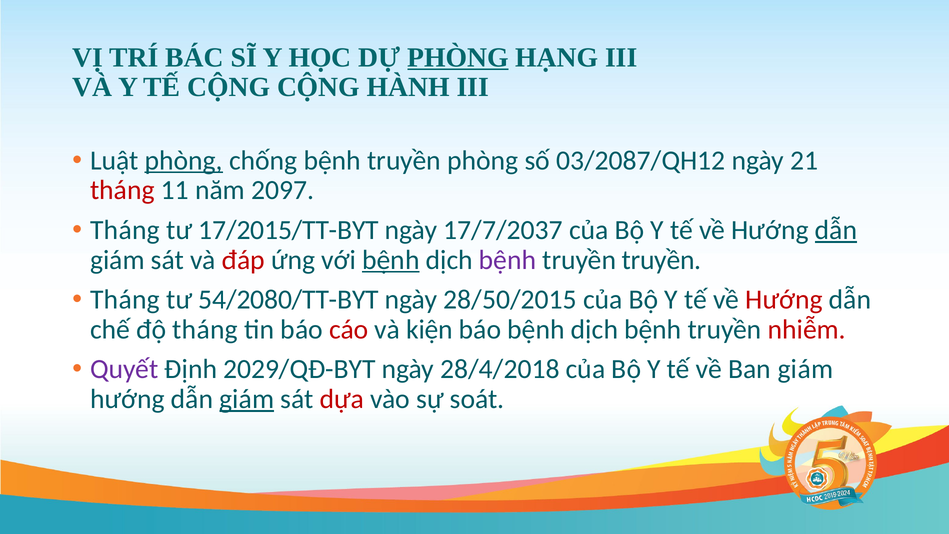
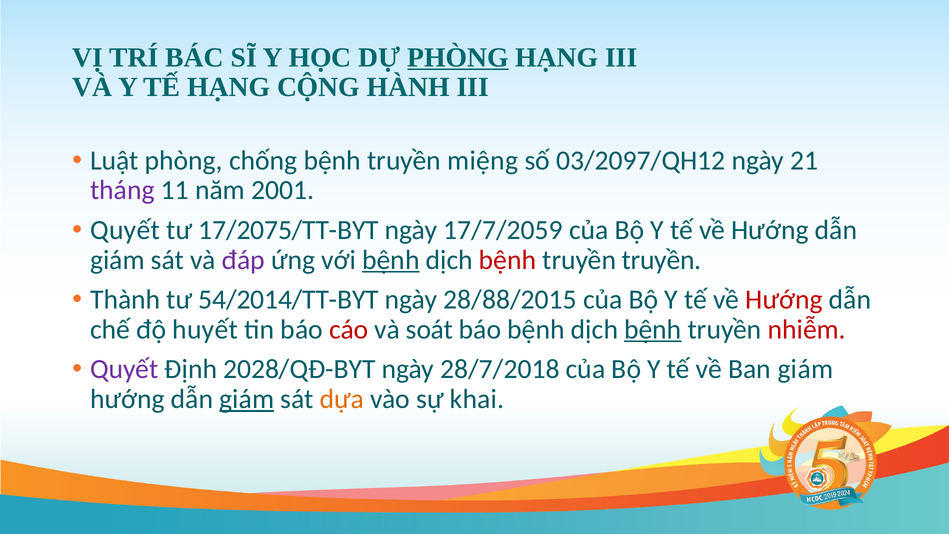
TẾ CỘNG: CỘNG -> HẠNG (229, 87)
phòng underline: present -> none (184, 160)
truyền phòng: phòng -> miệng (483, 160)
03/2087/QH12: 03/2087/QH12 -> 03/2097/QH12 (641, 160)
tháng colour: red -> purple (122, 190)
2097: 2097 -> 2001 (283, 190)
Tháng: Tháng -> Quyết (125, 230)
17/2015/TT-BYT: 17/2015/TT-BYT -> 17/2075/TT-BYT (289, 230)
17/7/2037: 17/7/2037 -> 17/7/2059 (503, 230)
dẫn underline: present -> none (836, 230)
đáp colour: red -> purple (243, 260)
bệnh colour: purple -> red (508, 260)
Tháng: Tháng -> Thành (125, 300)
54/2080/TT-BYT: 54/2080/TT-BYT -> 54/2014/TT-BYT (289, 300)
28/50/2015: 28/50/2015 -> 28/88/2015 (510, 300)
độ tháng: tháng -> huyết (205, 329)
kiện: kiện -> soát (430, 329)
bệnh underline: none -> present (653, 329)
2029/QĐ-BYT: 2029/QĐ-BYT -> 2028/QĐ-BYT (299, 369)
28/4/2018: 28/4/2018 -> 28/7/2018 (500, 369)
dựa colour: red -> orange (342, 399)
soát: soát -> khai (477, 399)
